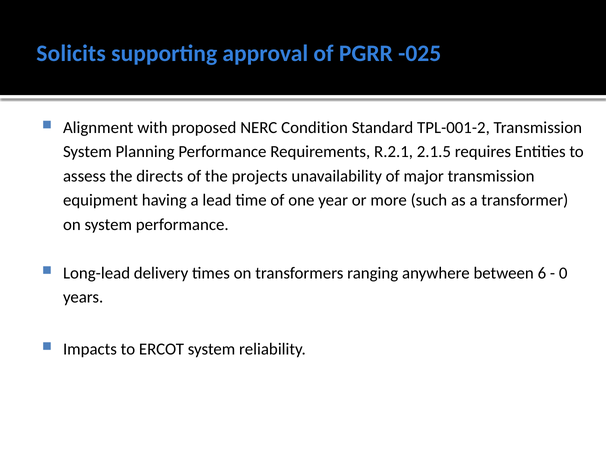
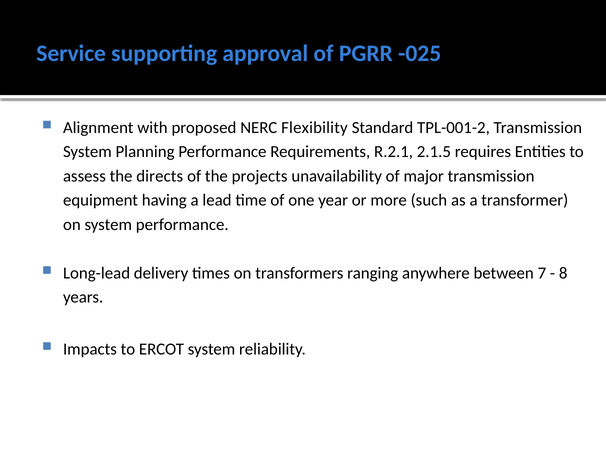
Solicits: Solicits -> Service (71, 53)
Condition: Condition -> Flexibility (314, 127)
6: 6 -> 7 (542, 273)
0: 0 -> 8 (563, 273)
